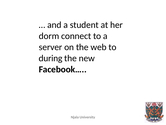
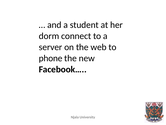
during: during -> phone (51, 58)
